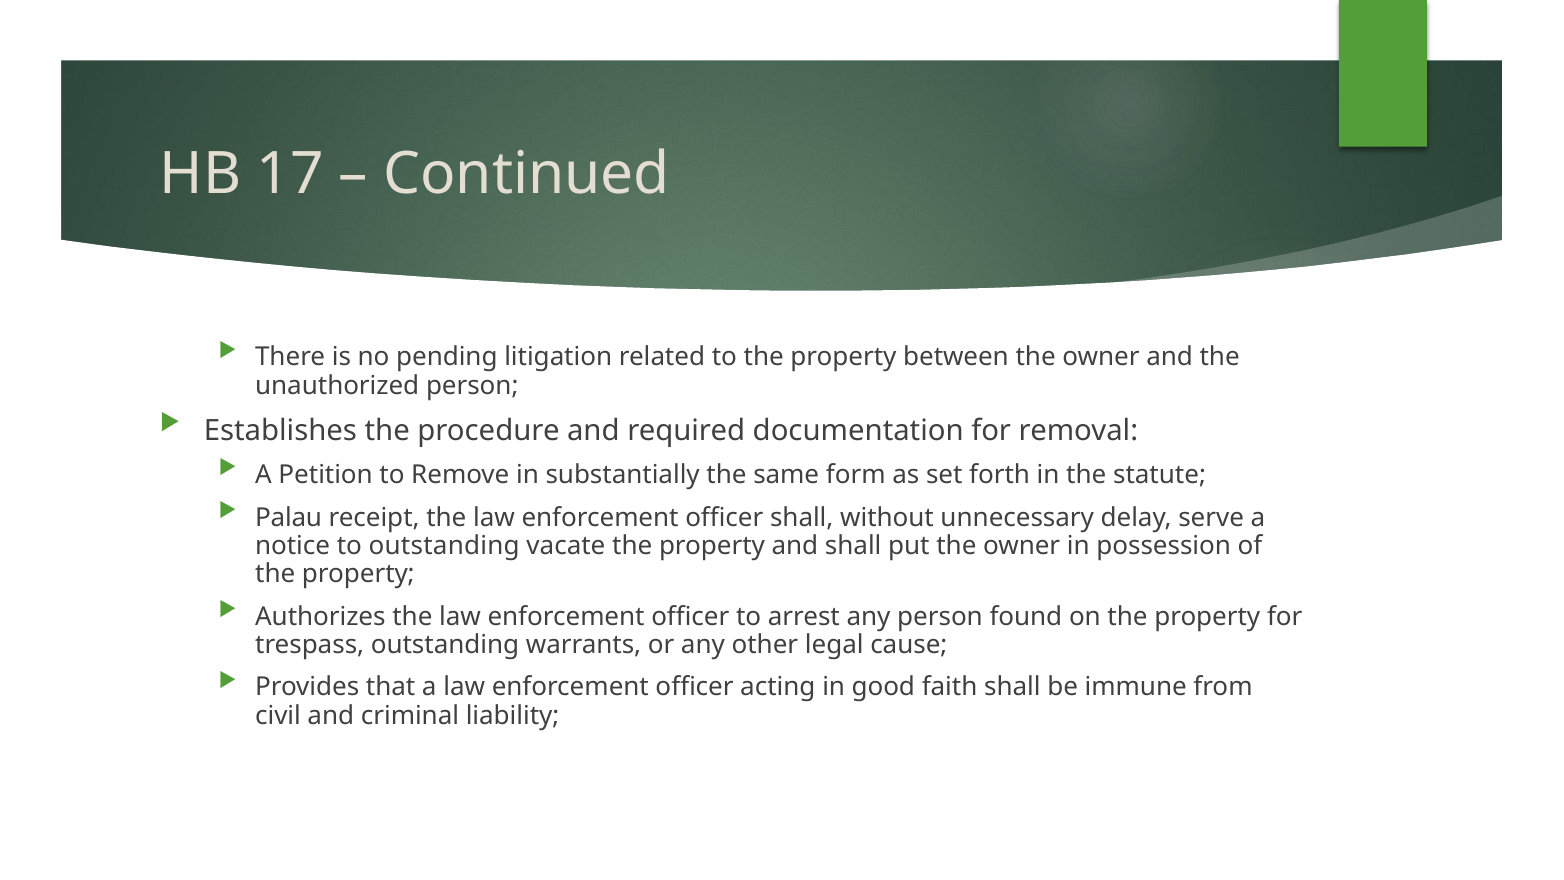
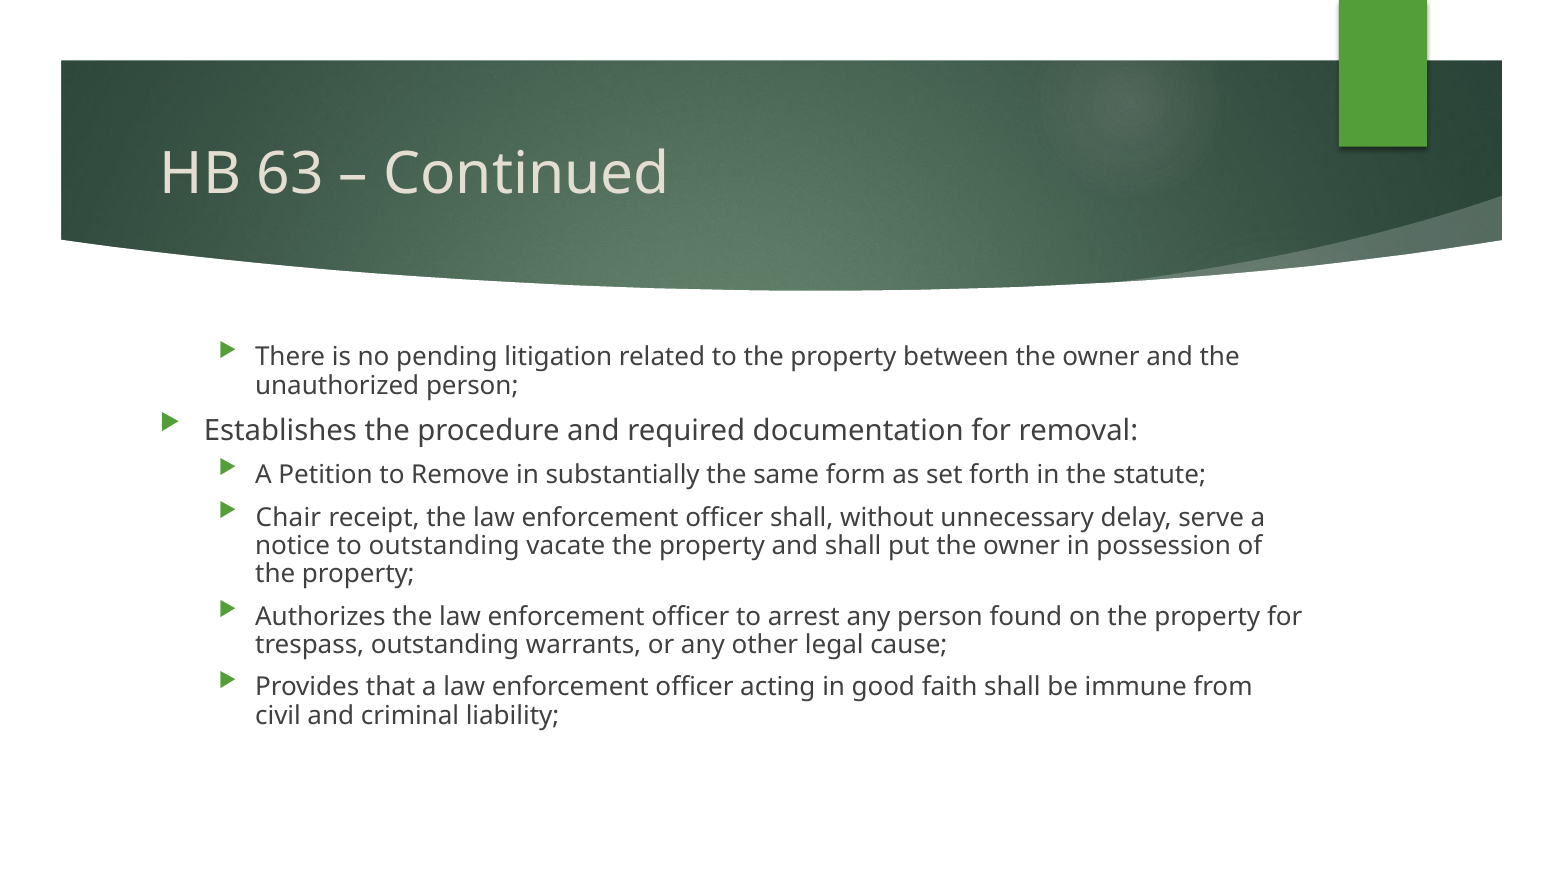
17: 17 -> 63 (290, 174)
Palau: Palau -> Chair (288, 517)
